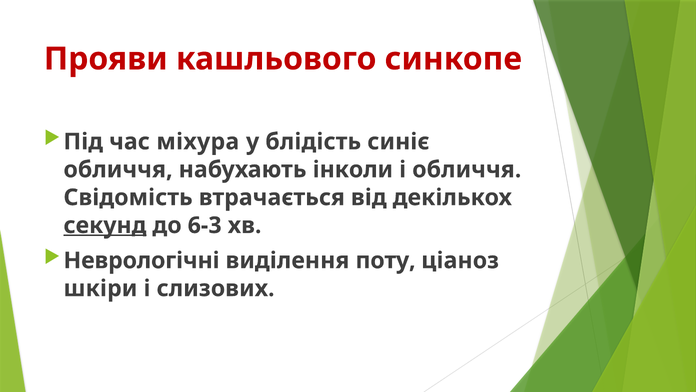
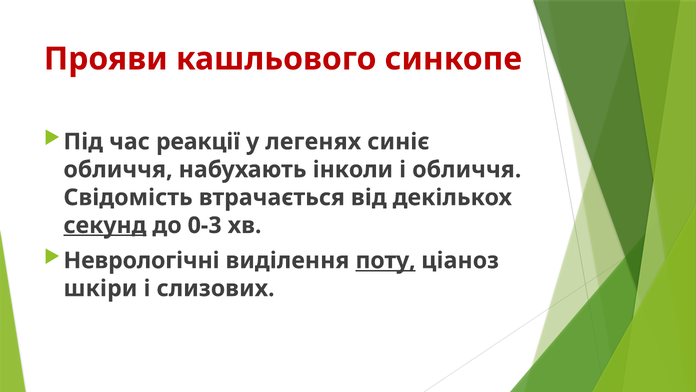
міхура: міхура -> реакції (198, 142)
блідість: блідість -> легенях (313, 142)
6-3: 6-3 -> 0-3 (205, 225)
поту underline: none -> present (386, 260)
